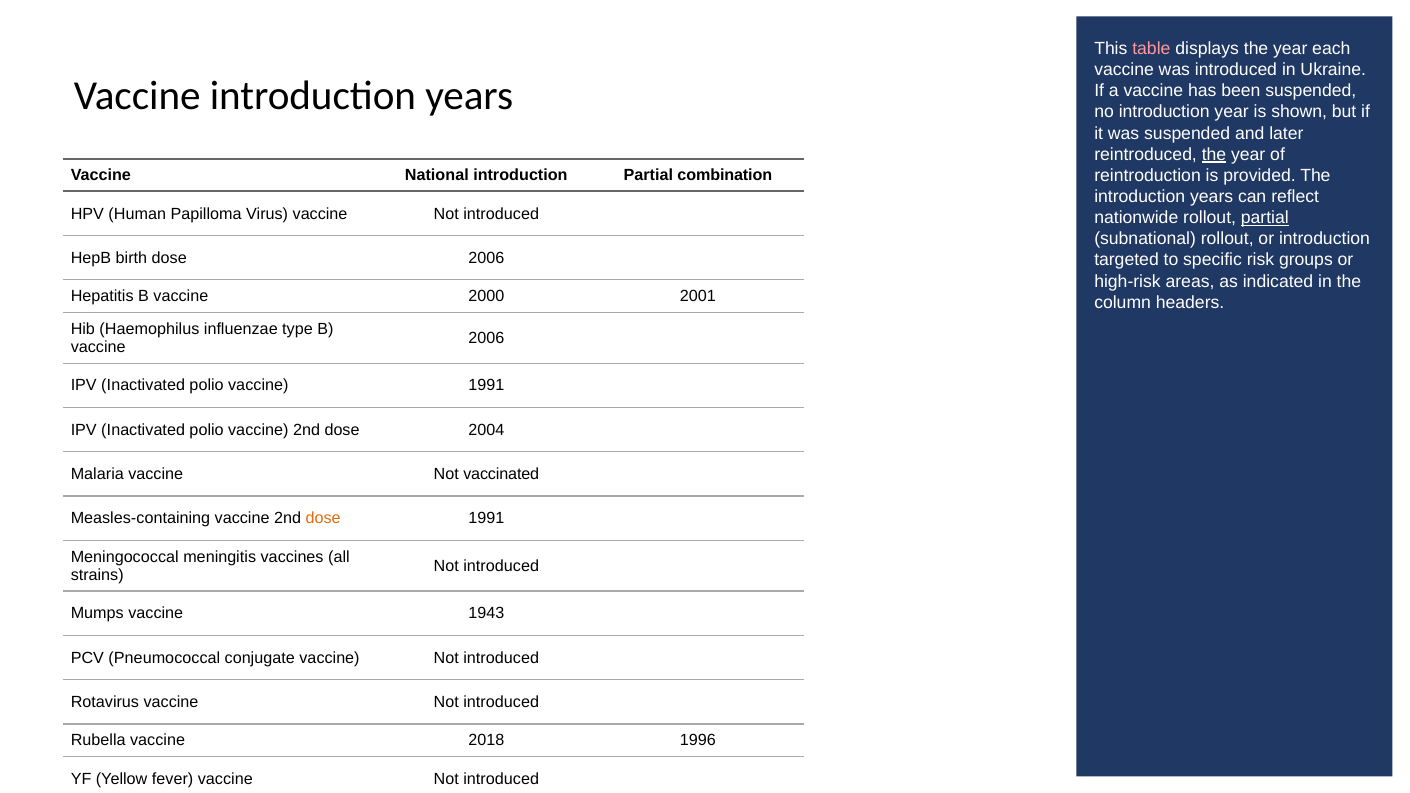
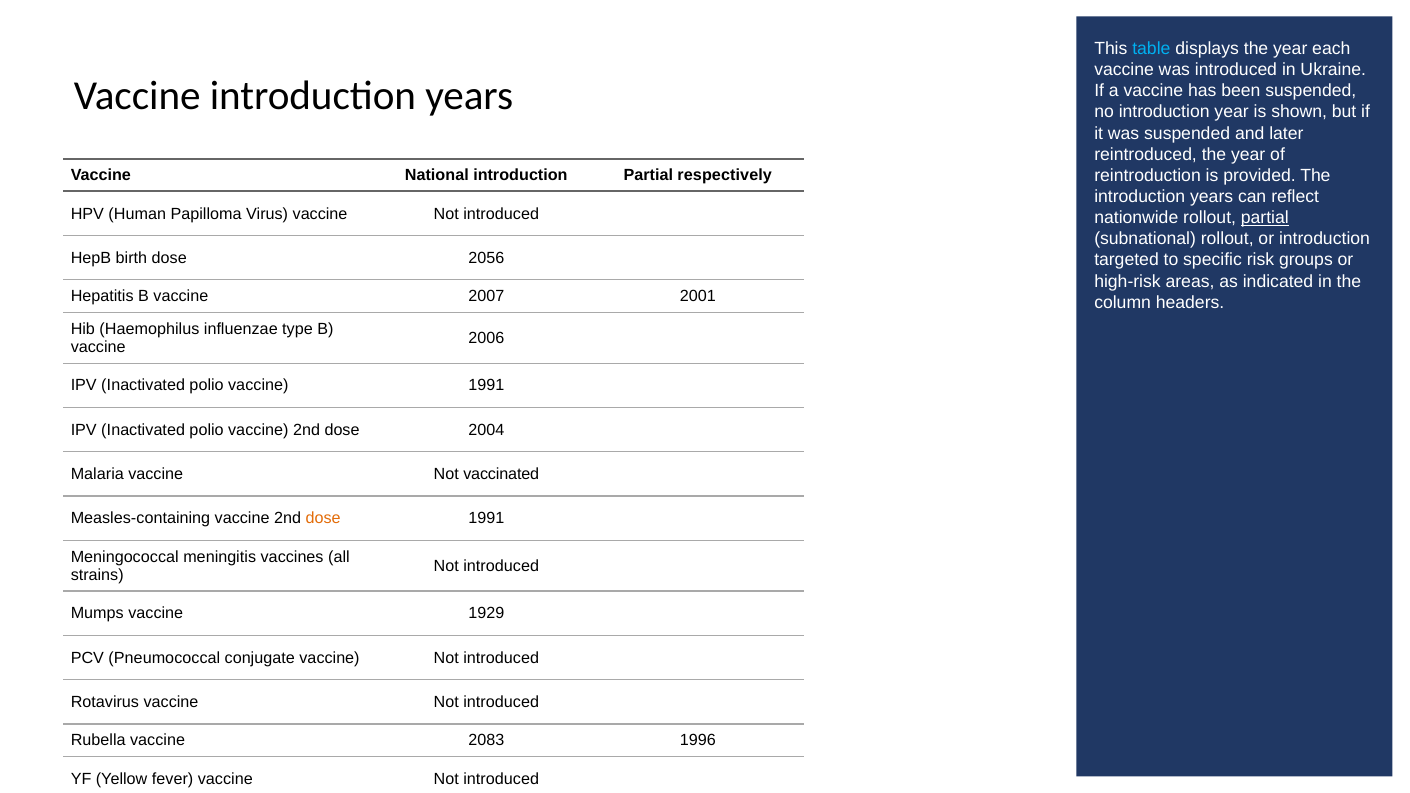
table colour: pink -> light blue (1151, 49)
the underline: present -> none (1214, 154)
combination: combination -> respectively (725, 175)
dose 2006: 2006 -> 2056 (486, 258)
2000: 2000 -> 2007 (486, 297)
1943: 1943 -> 1929 (486, 614)
2018: 2018 -> 2083 (486, 741)
